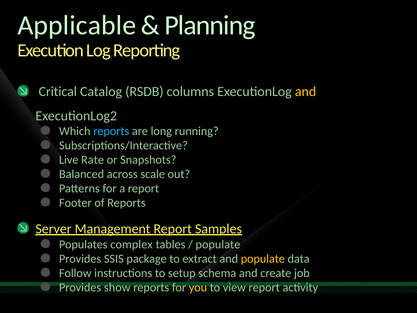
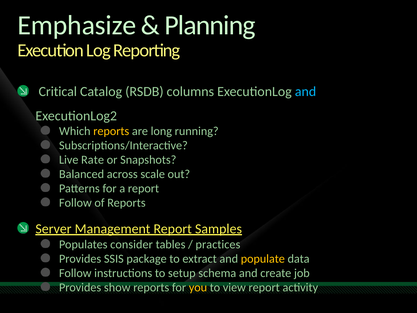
Applicable: Applicable -> Emphasize (77, 25)
and colour: yellow -> light blue (306, 92)
reports colour: light blue -> yellow (111, 131)
Footer: Footer -> Follow (75, 203)
complex: complex -> consider (132, 244)
populate: populate -> practices (218, 244)
